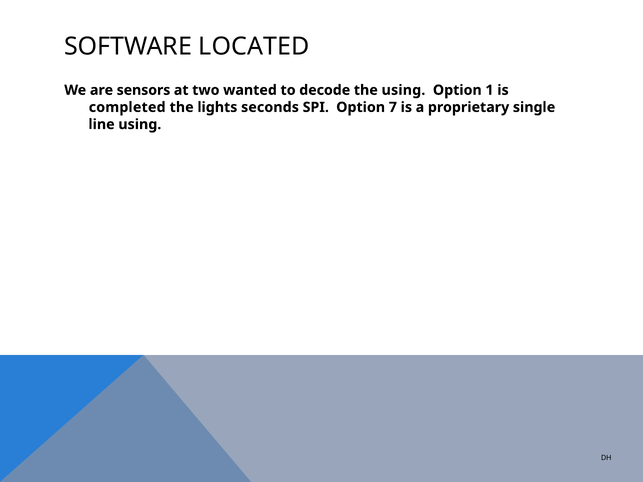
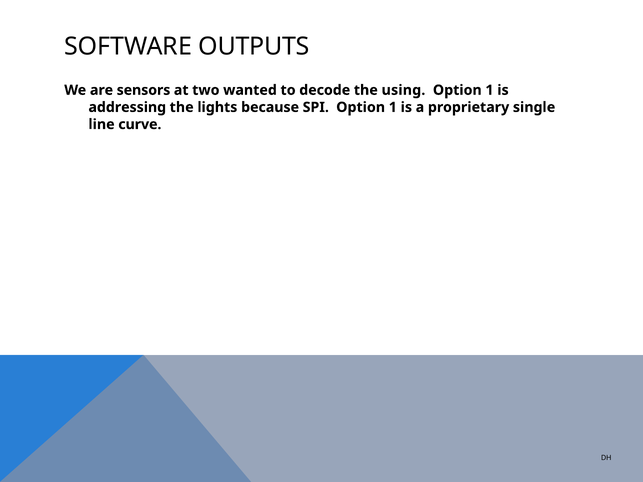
LOCATED: LOCATED -> OUTPUTS (254, 47)
completed: completed -> addressing (127, 107)
seconds: seconds -> because (270, 107)
SPI Option 7: 7 -> 1 (393, 107)
line using: using -> curve (140, 124)
